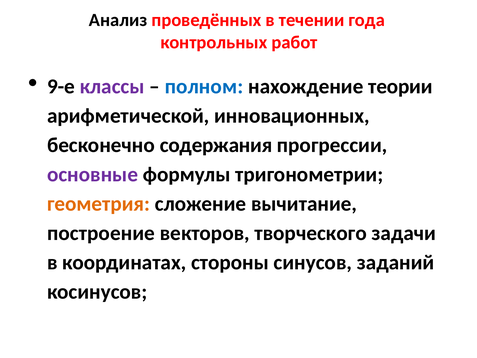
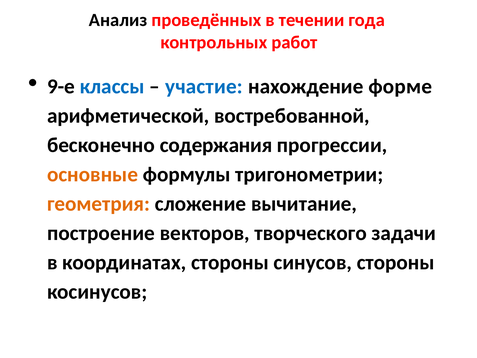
классы colour: purple -> blue (112, 87)
полном: полном -> участие (204, 87)
теории: теории -> форме (400, 87)
инновационных: инновационных -> востребованной (292, 116)
основные colour: purple -> orange (93, 174)
синусов заданий: заданий -> стороны (396, 262)
